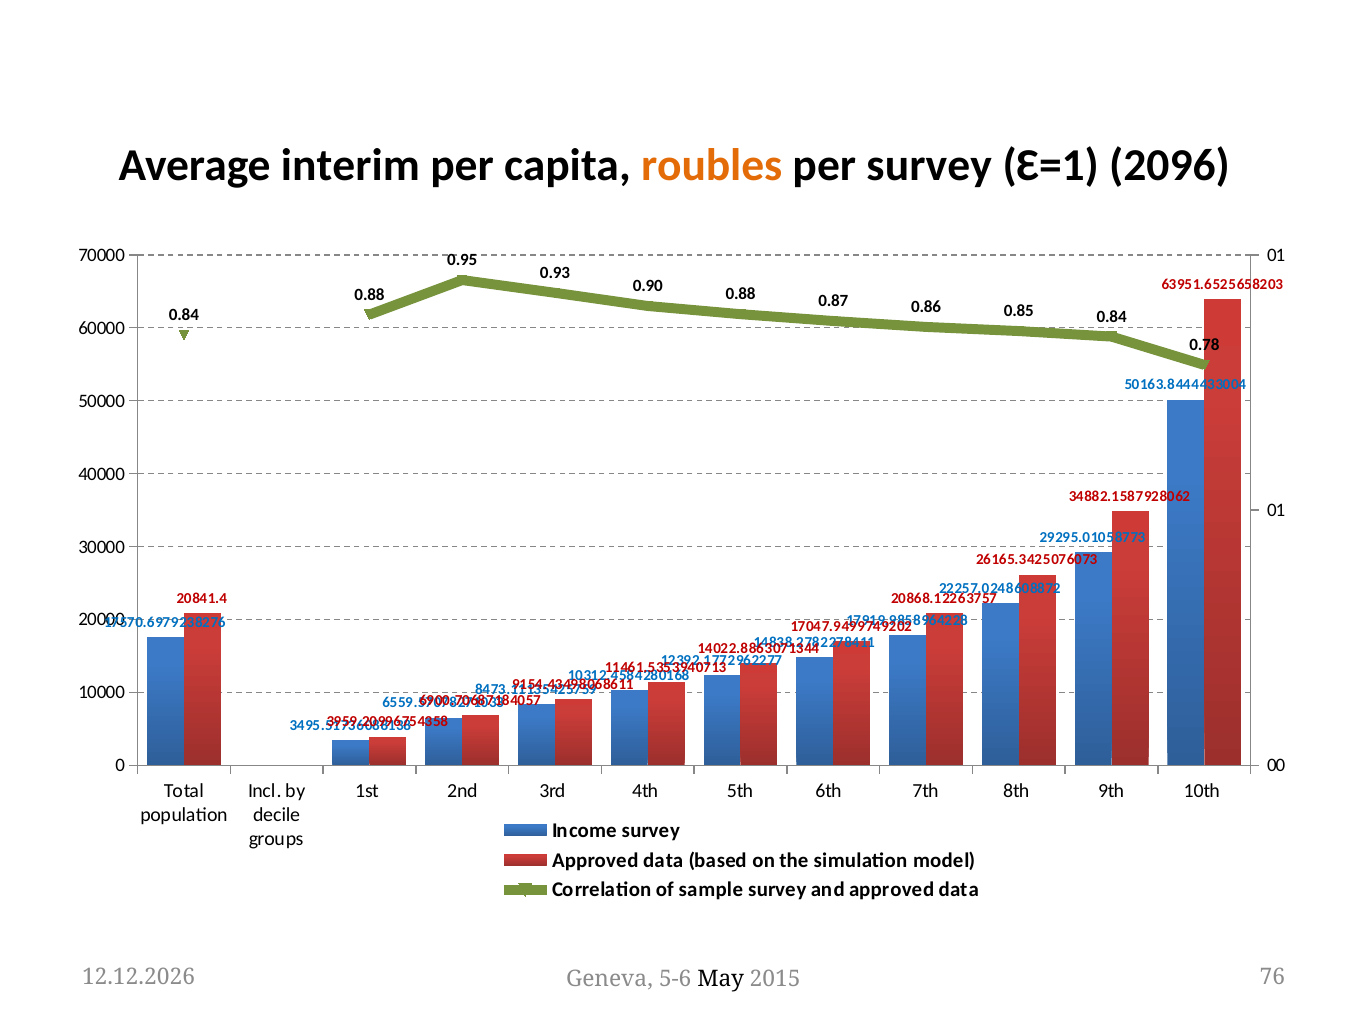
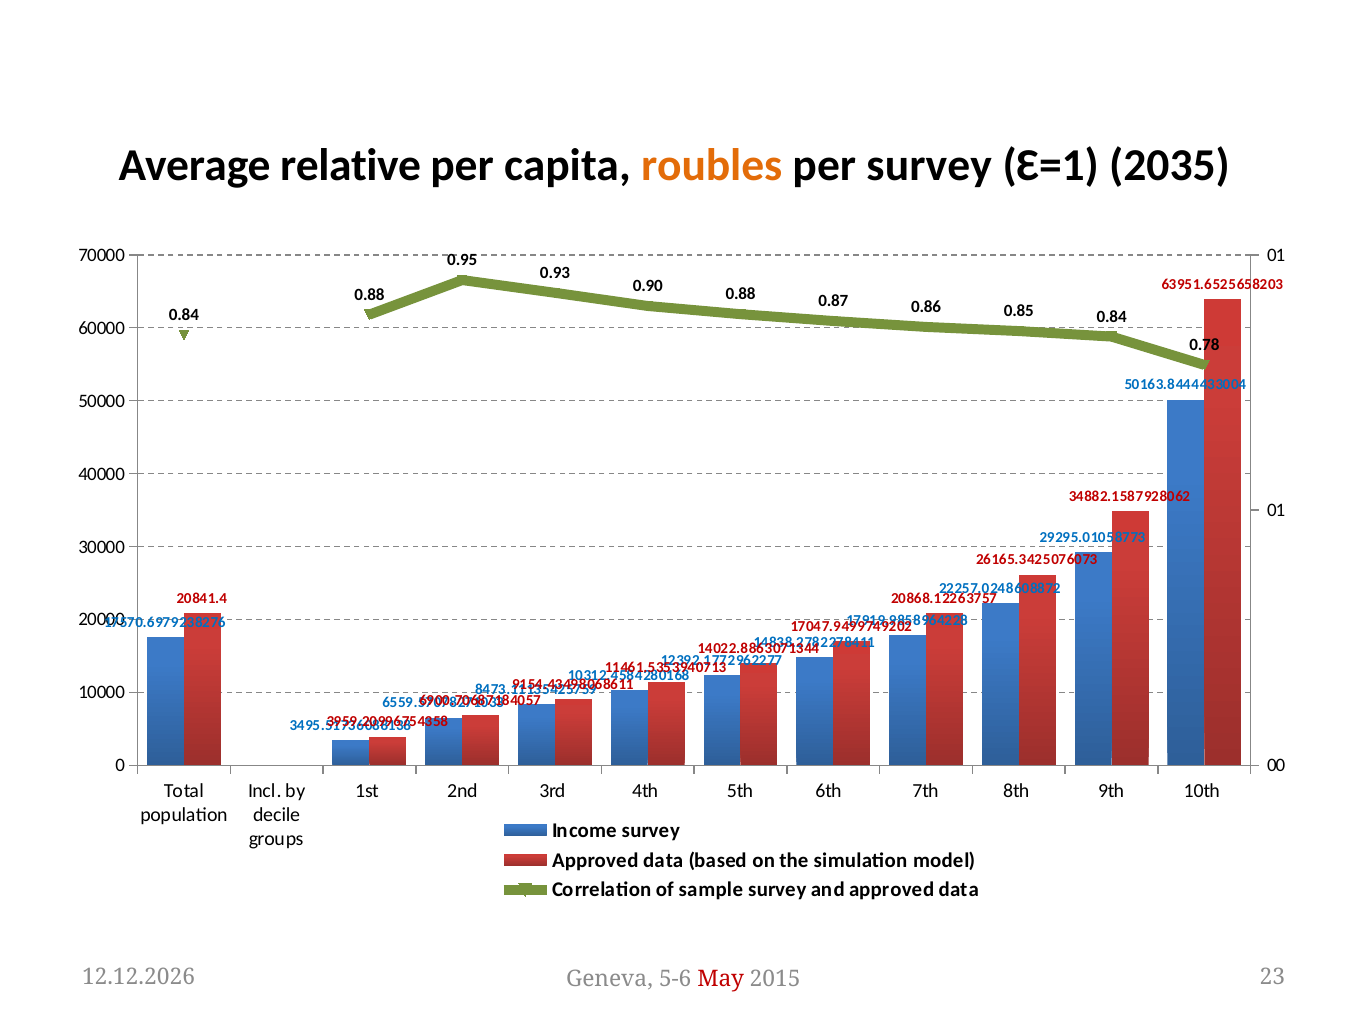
interim: interim -> relative (351, 166)
2096: 2096 -> 2035 (1170, 166)
May colour: black -> red (721, 979)
76: 76 -> 23 (1272, 977)
